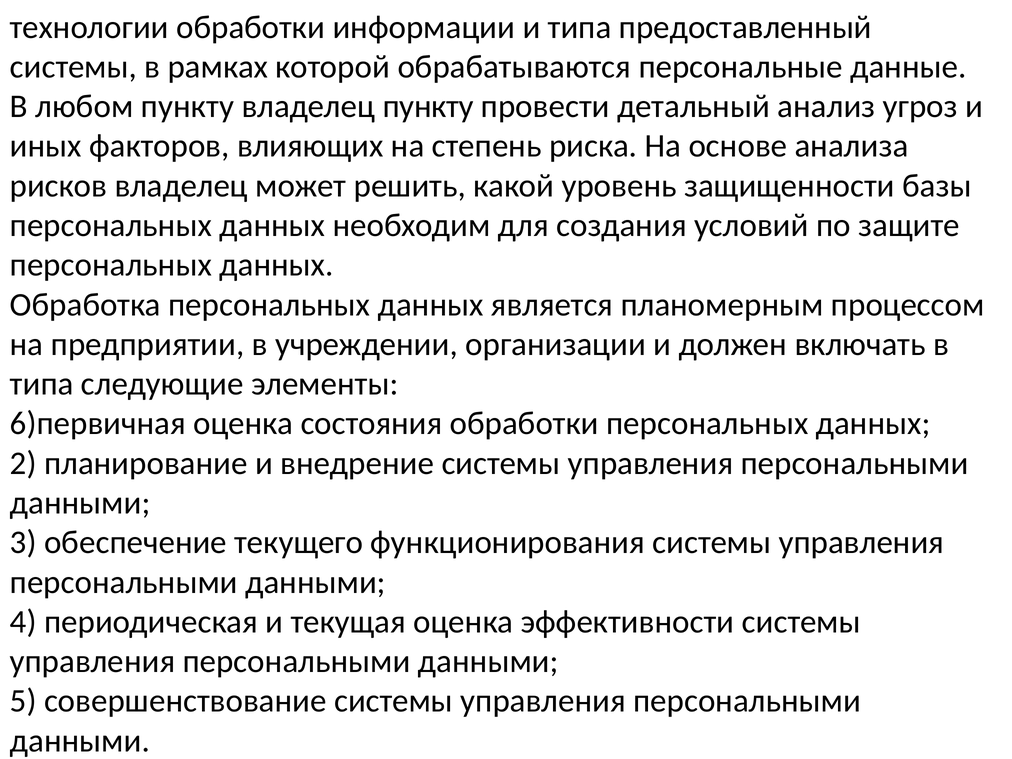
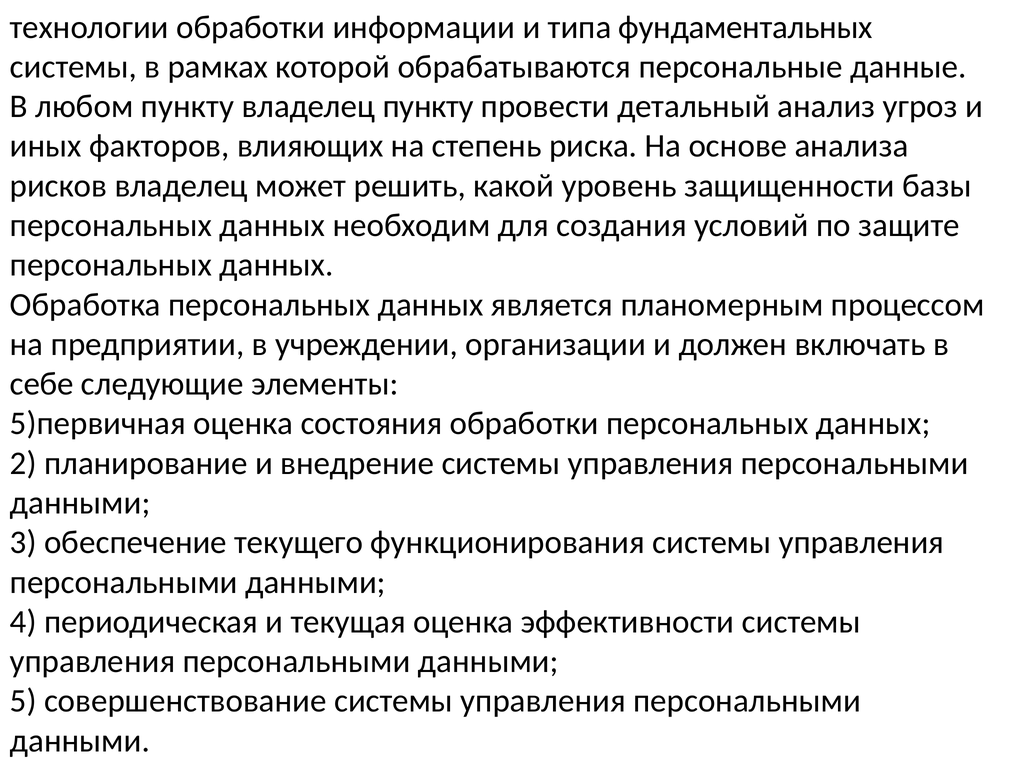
предоставленный: предоставленный -> фундаментальных (746, 27)
типа: типа -> себе (42, 384)
6)первичная: 6)первичная -> 5)первичная (98, 424)
